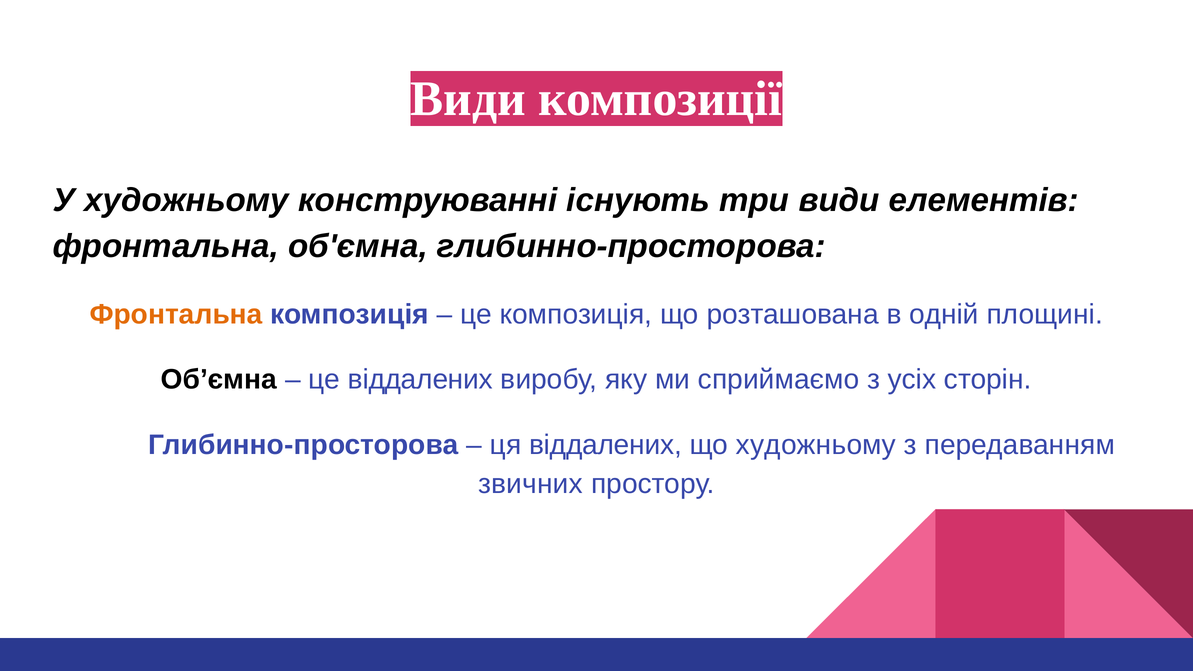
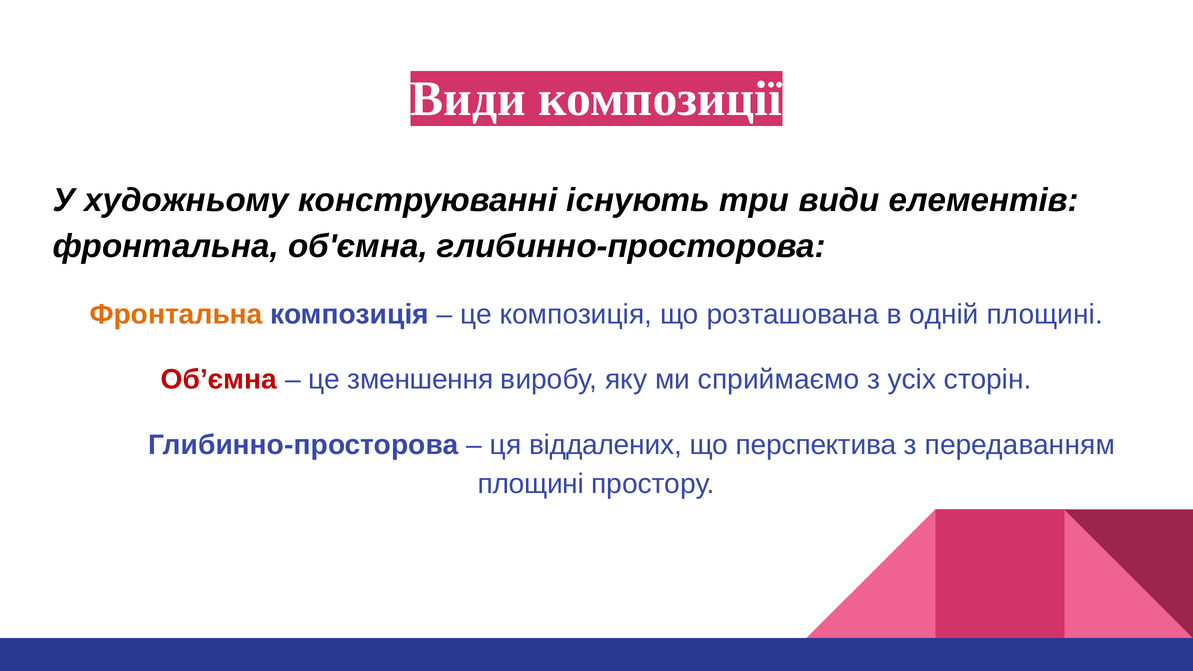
Об’ємна colour: black -> red (219, 380)
це віддалених: віддалених -> зменшення (420, 380)
що художньому: художньому -> перспектива (816, 445)
звичних: звичних -> площині (531, 484)
